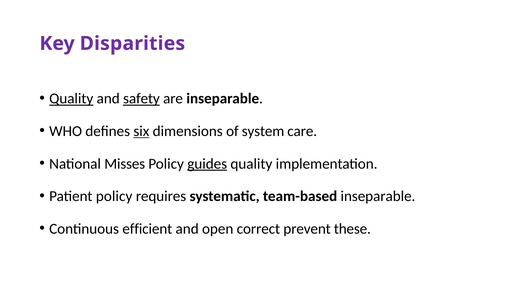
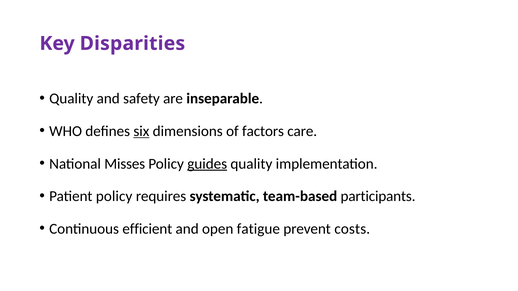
Quality underline: present -> none (71, 99)
safety underline: present -> none (141, 99)
system: system -> factors (263, 131)
team-based inseparable: inseparable -> participants (378, 197)
correct: correct -> fatigue (258, 229)
these: these -> costs (352, 229)
